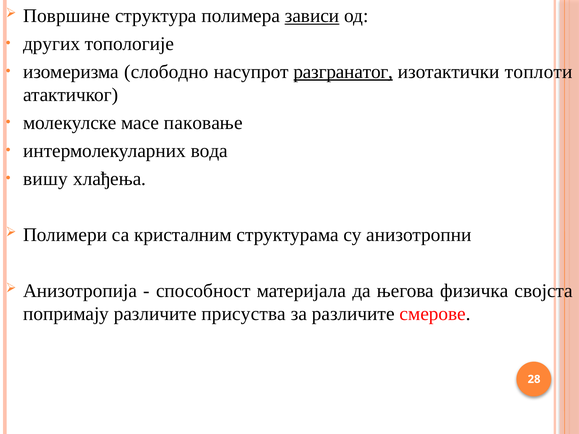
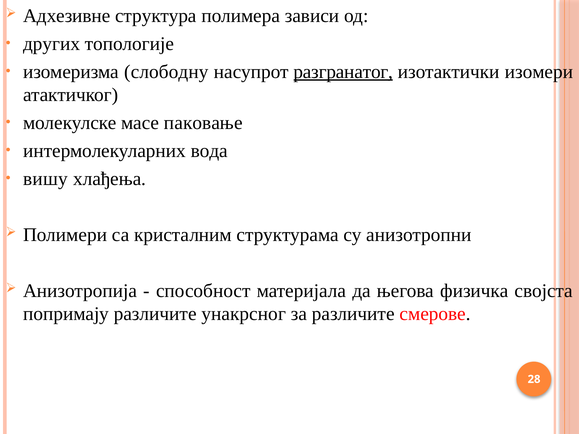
Површине: Површине -> Адхезивне (67, 16)
зависи underline: present -> none (312, 16)
слободно: слободно -> слободну (166, 72)
топлоти: топлоти -> изомери (539, 72)
присуства: присуства -> унакрсног (244, 314)
